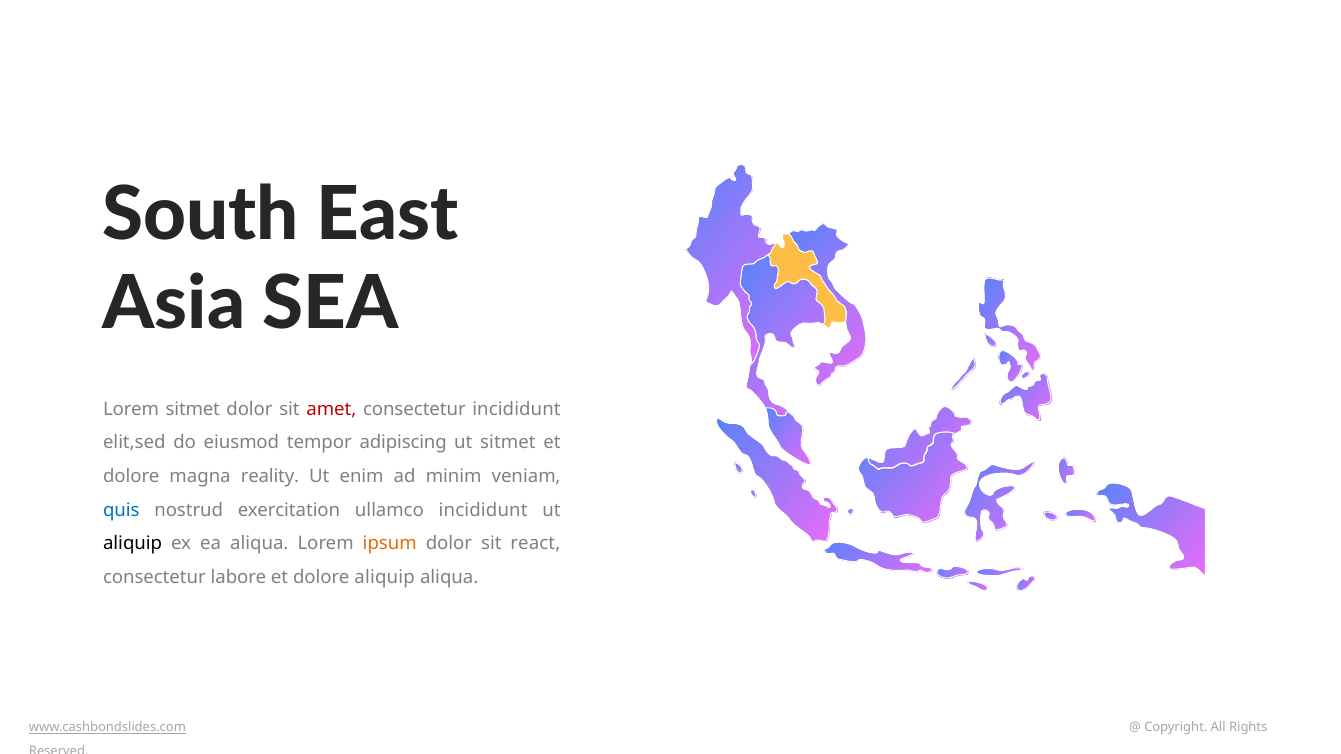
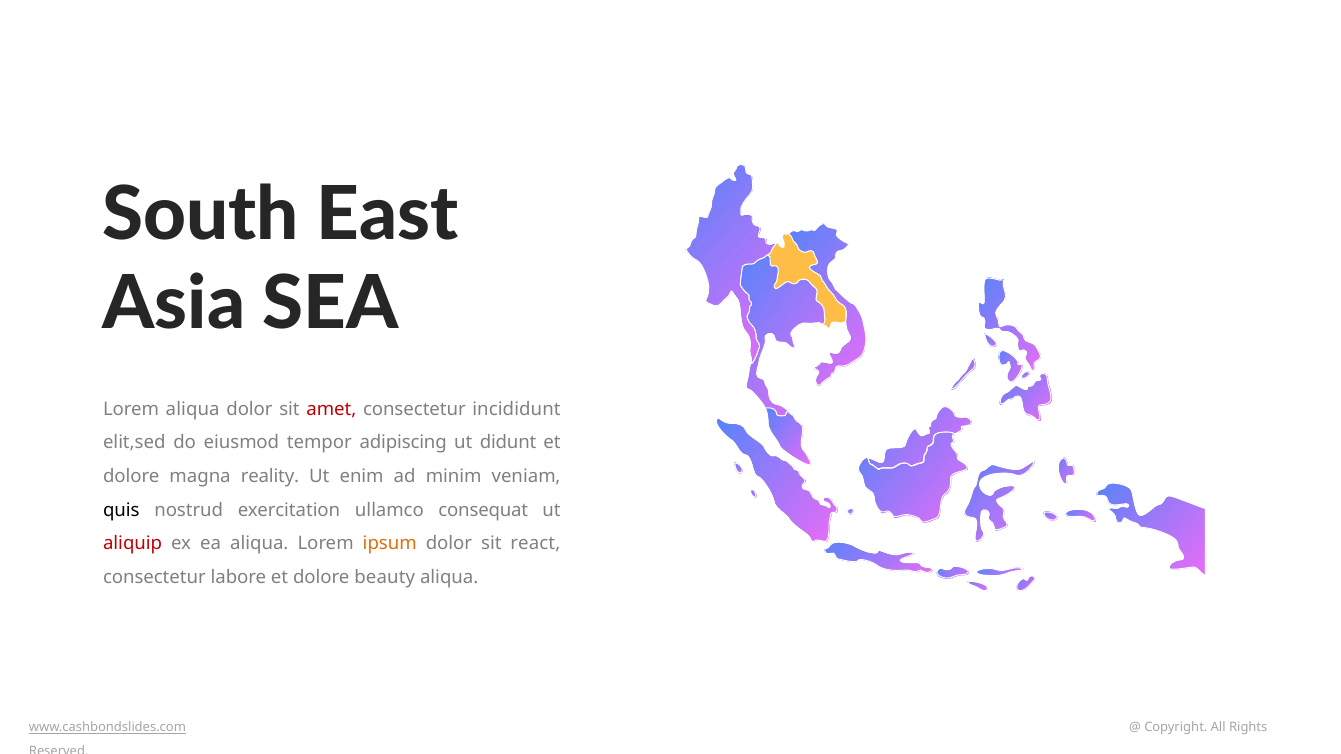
Lorem sitmet: sitmet -> aliqua (193, 409)
ut sitmet: sitmet -> didunt (508, 443)
quis colour: blue -> black (121, 510)
ullamco incididunt: incididunt -> consequat (483, 510)
aliquip colour: black -> red (133, 544)
dolore aliquip: aliquip -> beauty (385, 577)
